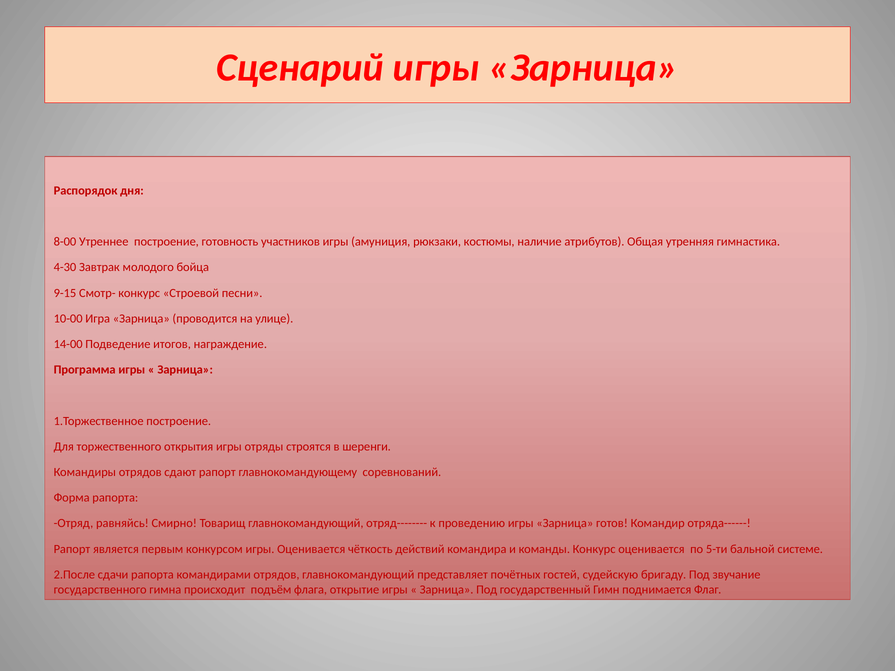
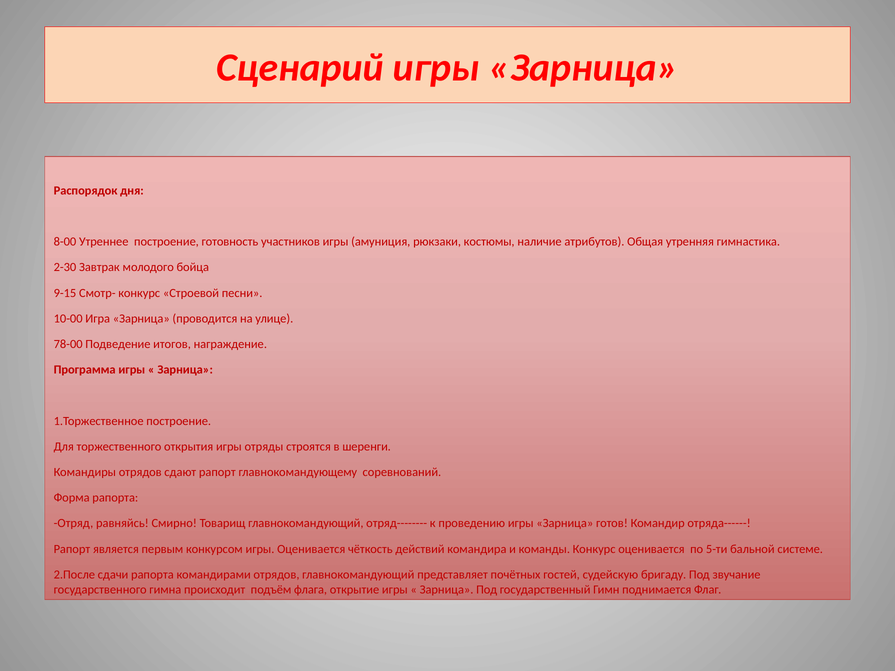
4-30: 4-30 -> 2-30 (65, 267)
14-00: 14-00 -> 78-00 (68, 344)
